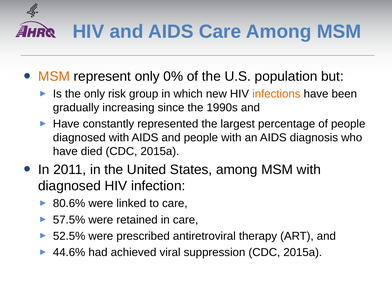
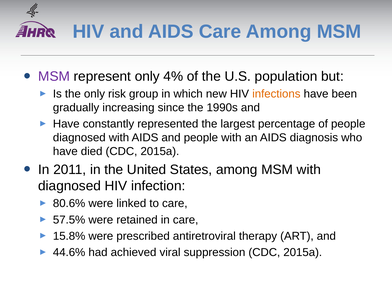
MSM colour: orange -> purple (54, 76)
0%: 0% -> 4% (173, 76)
52.5%: 52.5% -> 15.8% (69, 236)
